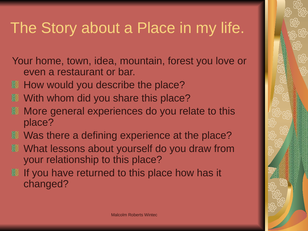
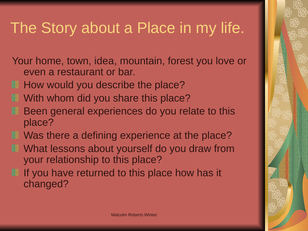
More: More -> Been (35, 111)
